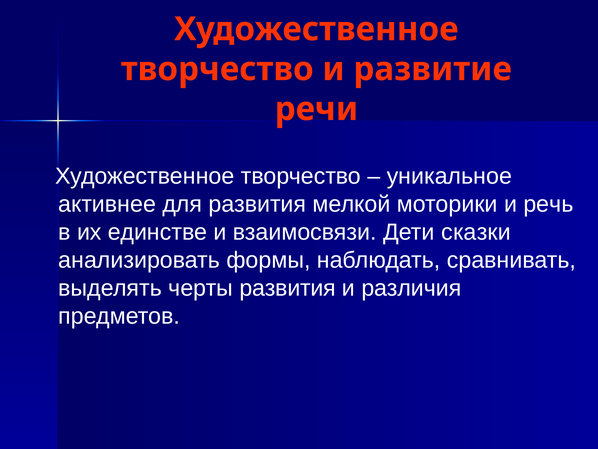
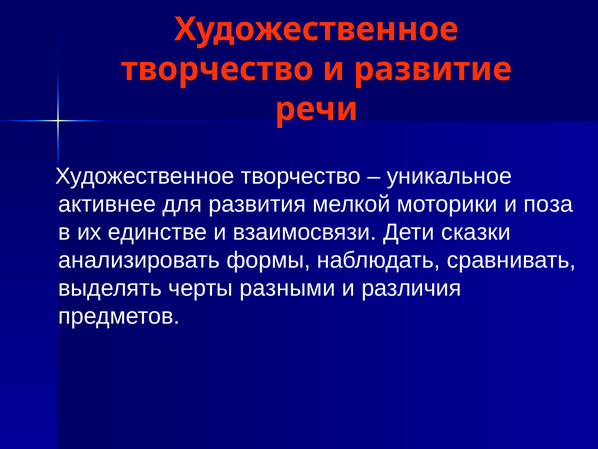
речь: речь -> поза (548, 204)
черты развития: развития -> разными (287, 288)
